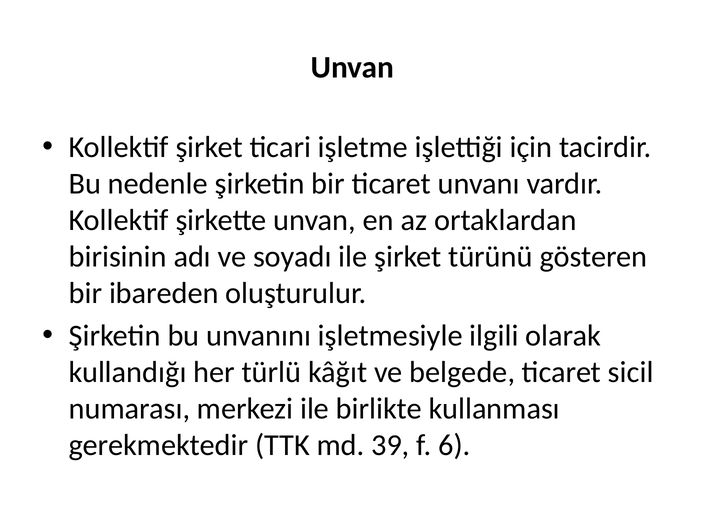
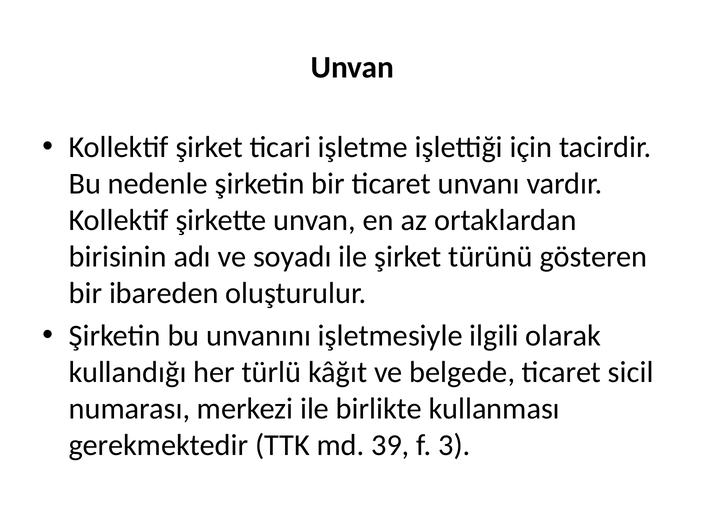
6: 6 -> 3 (454, 445)
